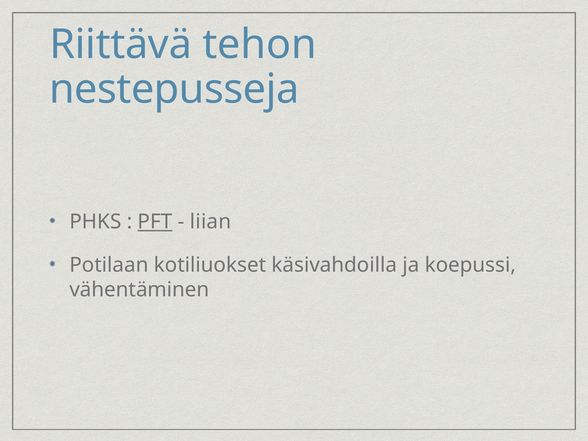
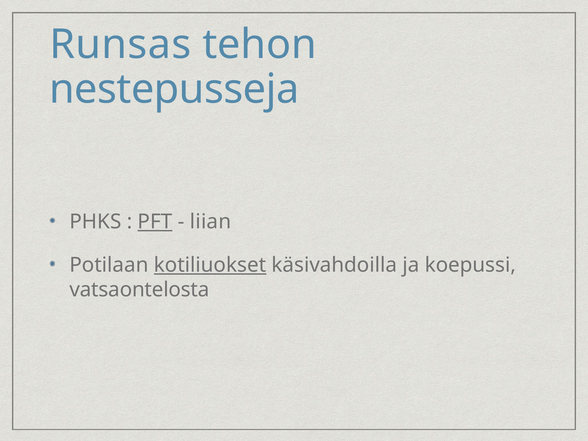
Riittävä: Riittävä -> Runsas (120, 45)
kotiliuokset underline: none -> present (210, 265)
vähentäminen: vähentäminen -> vatsaontelosta (140, 290)
